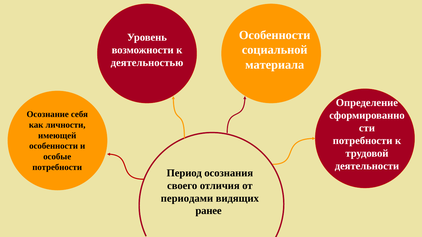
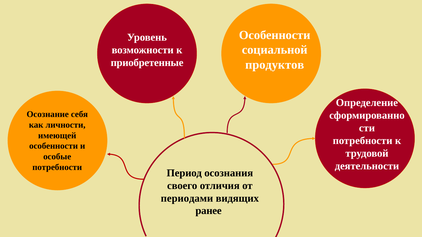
деятельностью: деятельностью -> приобретенные (147, 63)
материала: материала -> продуктов (275, 65)
